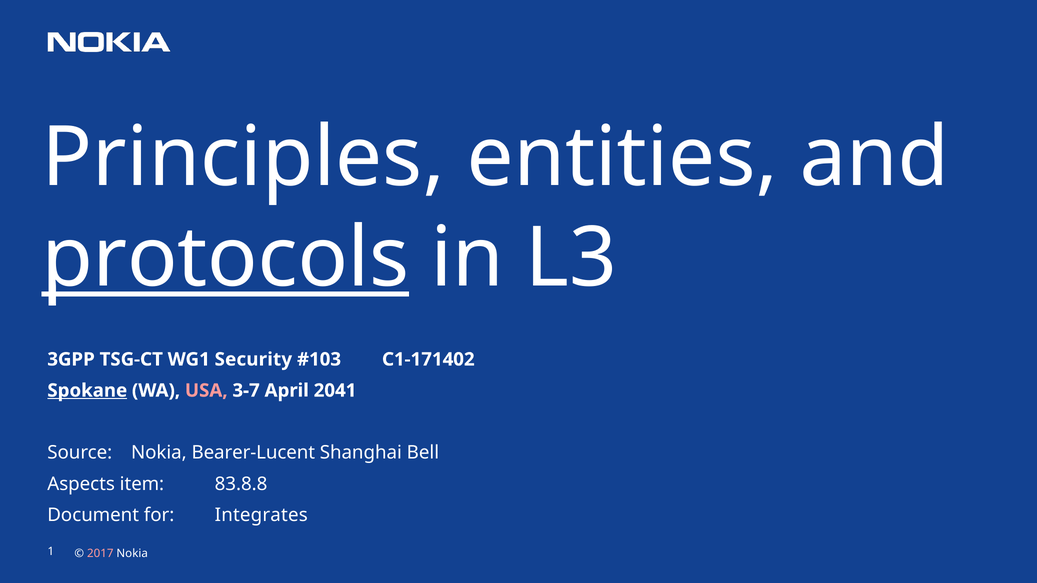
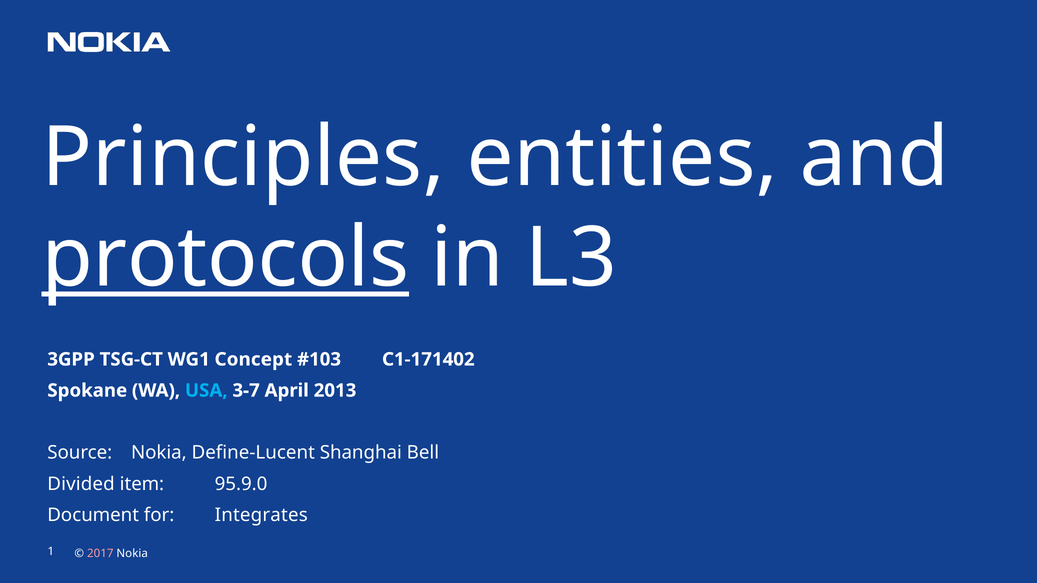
Security: Security -> Concept (253, 360)
Spokane underline: present -> none (87, 391)
USA colour: pink -> light blue (206, 391)
2041: 2041 -> 2013 (335, 391)
Bearer-Lucent: Bearer-Lucent -> Define-Lucent (253, 453)
Aspects: Aspects -> Divided (81, 484)
83.8.8: 83.8.8 -> 95.9.0 (241, 484)
